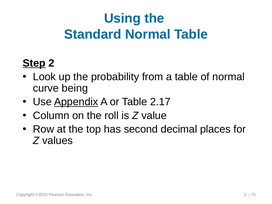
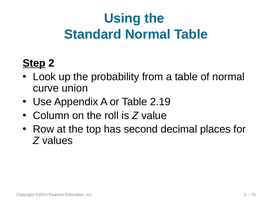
being: being -> union (75, 88)
Appendix underline: present -> none (76, 102)
2.17: 2.17 -> 2.19 (160, 102)
